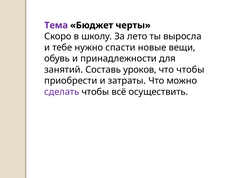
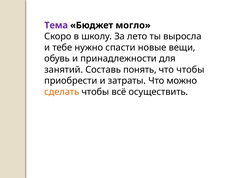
черты: черты -> могло (133, 25)
уроков: уроков -> понять (140, 70)
сделать colour: purple -> orange (62, 92)
